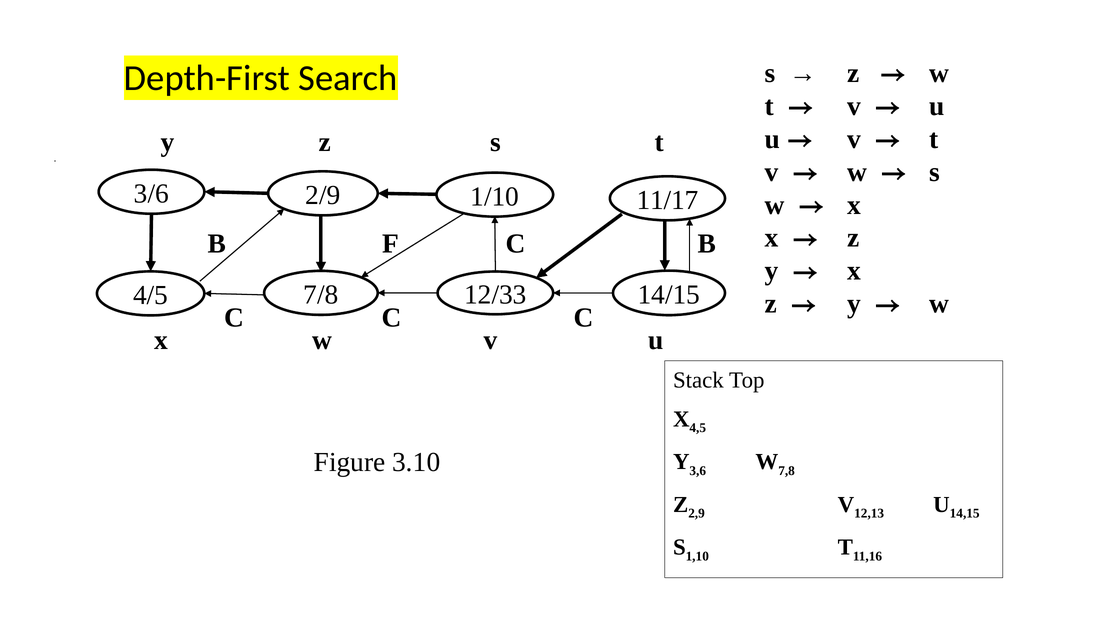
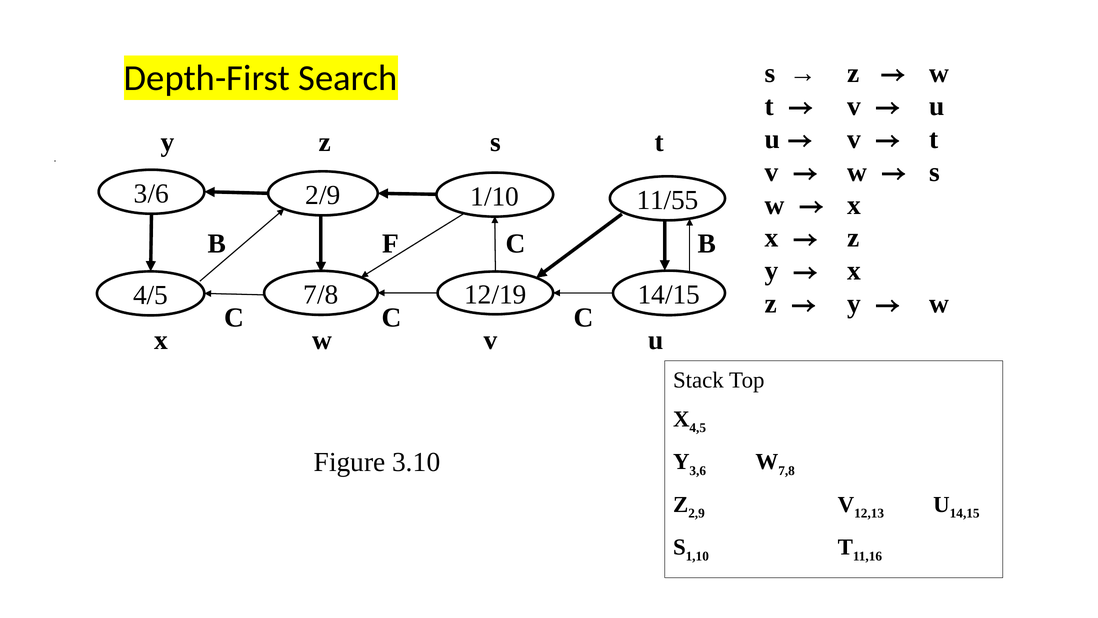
11/17: 11/17 -> 11/55 (668, 200)
12/33: 12/33 -> 12/19 (495, 295)
